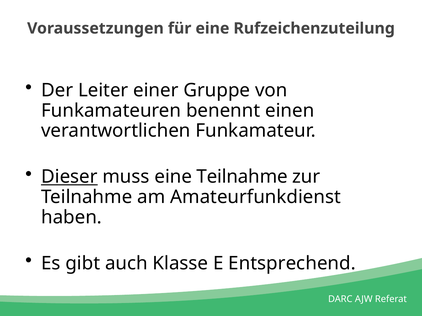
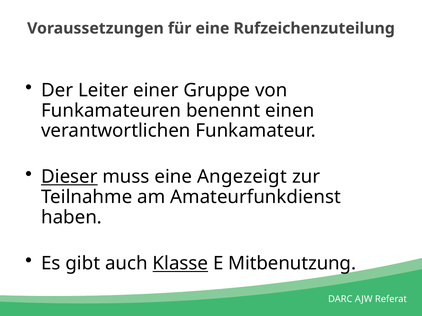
eine Teilnahme: Teilnahme -> Angezeigt (242, 177)
Klasse underline: none -> present (180, 264)
Entsprechend: Entsprechend -> Mitbenutzung (292, 264)
